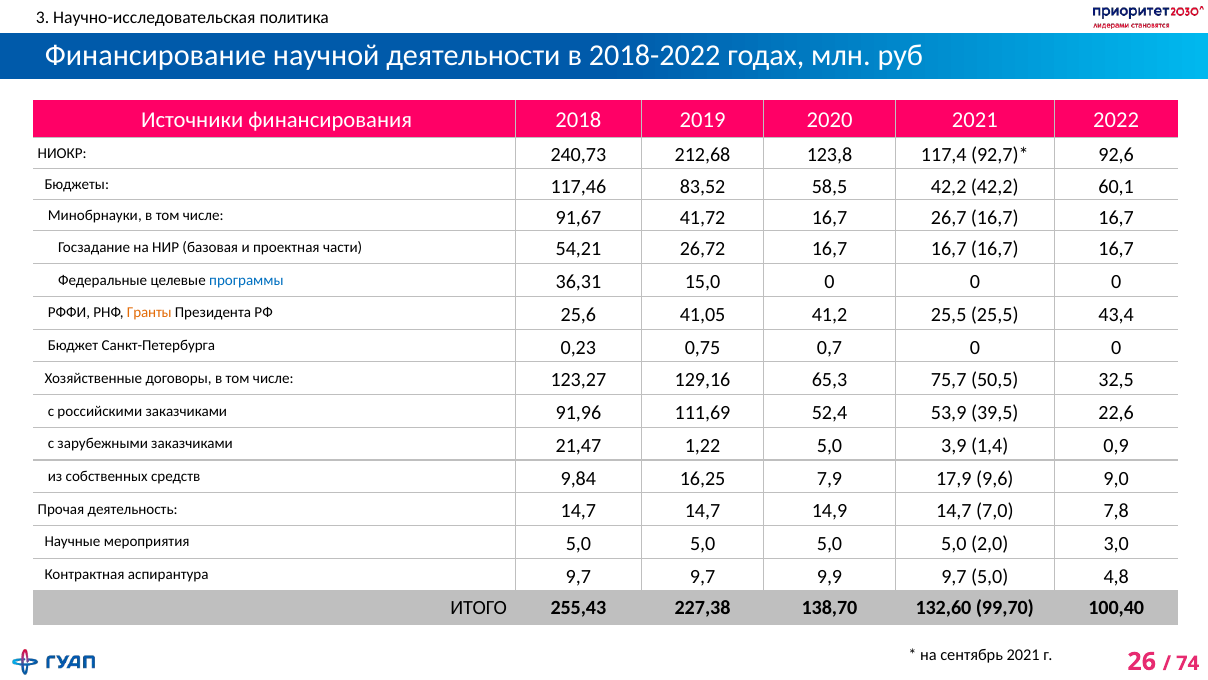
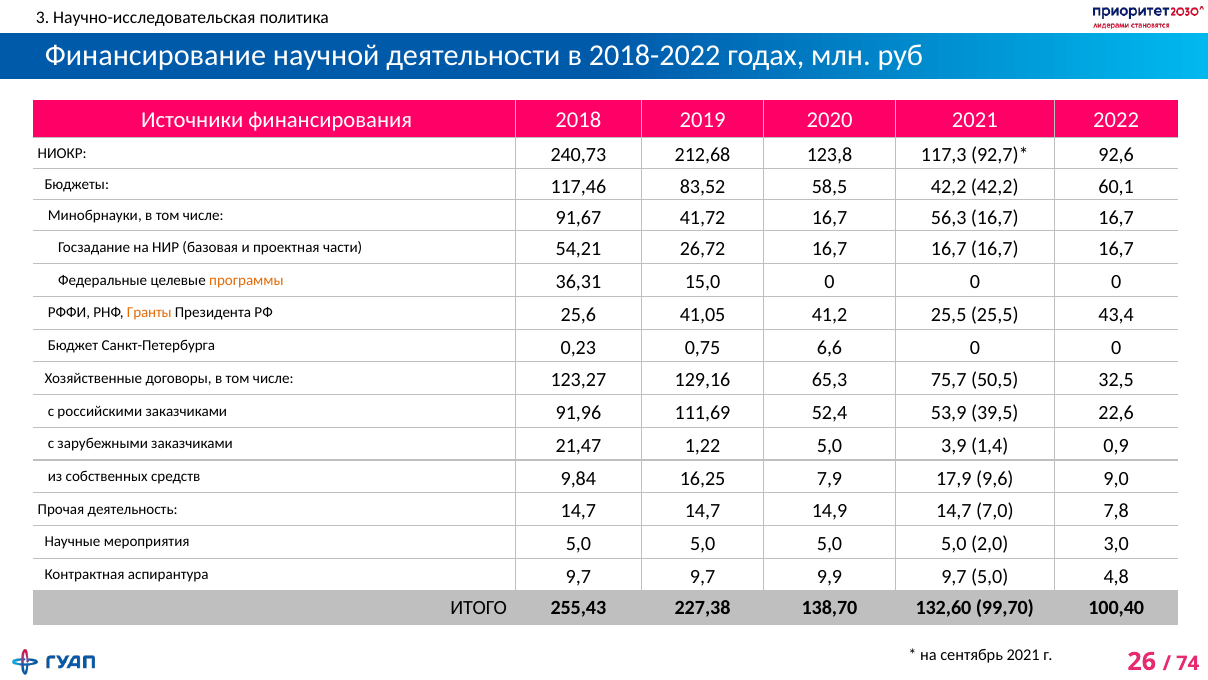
117,4: 117,4 -> 117,3 (944, 155)
26,7: 26,7 -> 56,3 (949, 217)
программы colour: blue -> orange (246, 280)
0,7: 0,7 -> 6,6 (830, 347)
